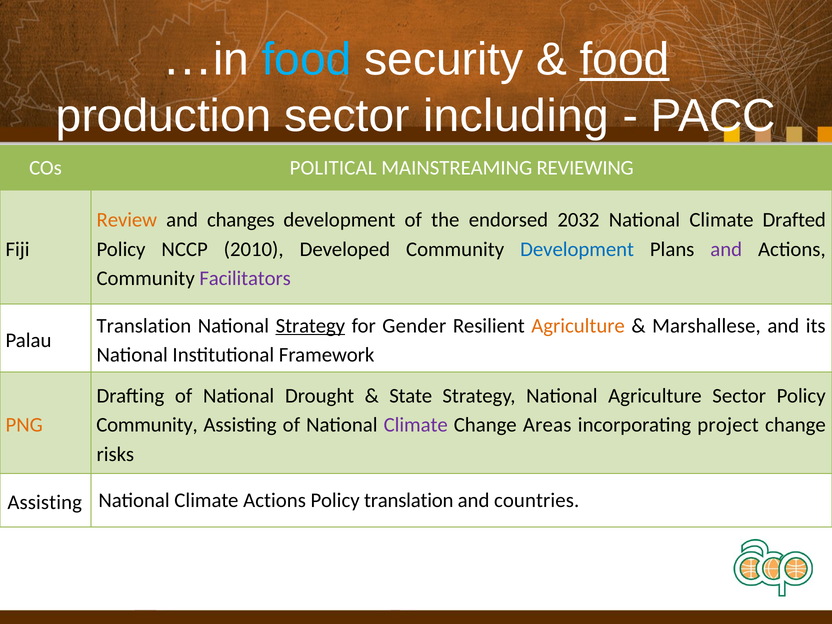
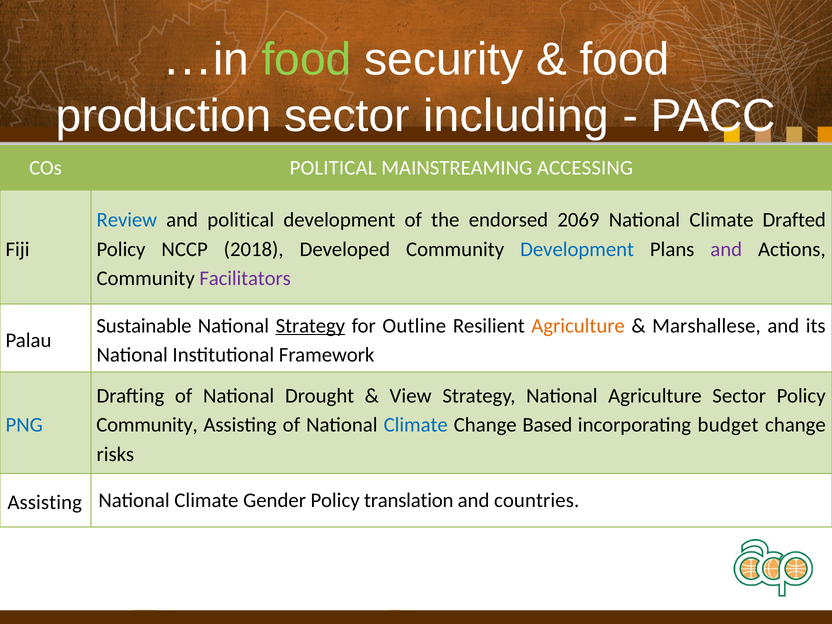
food colour: light blue -> light green (307, 60)
food underline: present -> none (625, 60)
REVIEWING: REVIEWING -> ACCESSING (585, 168)
Review colour: orange -> blue (127, 220)
and changes: changes -> political (241, 220)
2032: 2032 -> 2069 (578, 220)
2010: 2010 -> 2018 (254, 249)
Translation: Translation -> Sustainable (144, 326)
Gender: Gender -> Outline (414, 326)
State: State -> View (411, 396)
PNG colour: orange -> blue (24, 425)
Climate colour: purple -> blue (416, 425)
Areas: Areas -> Based (547, 425)
project: project -> budget (728, 425)
Climate Actions: Actions -> Gender (275, 501)
